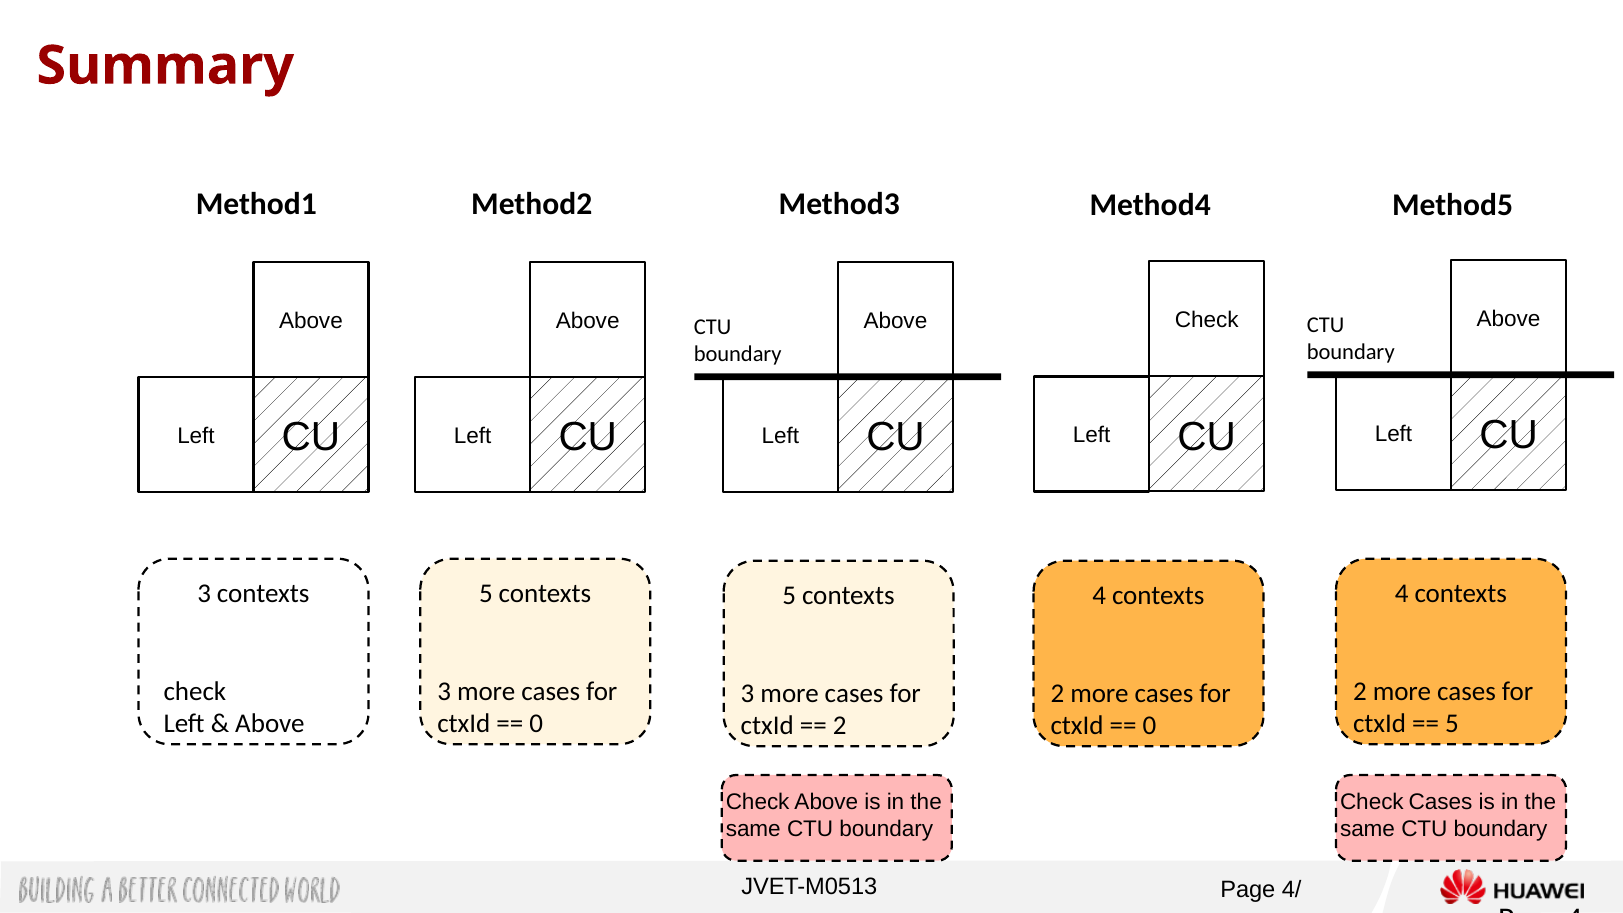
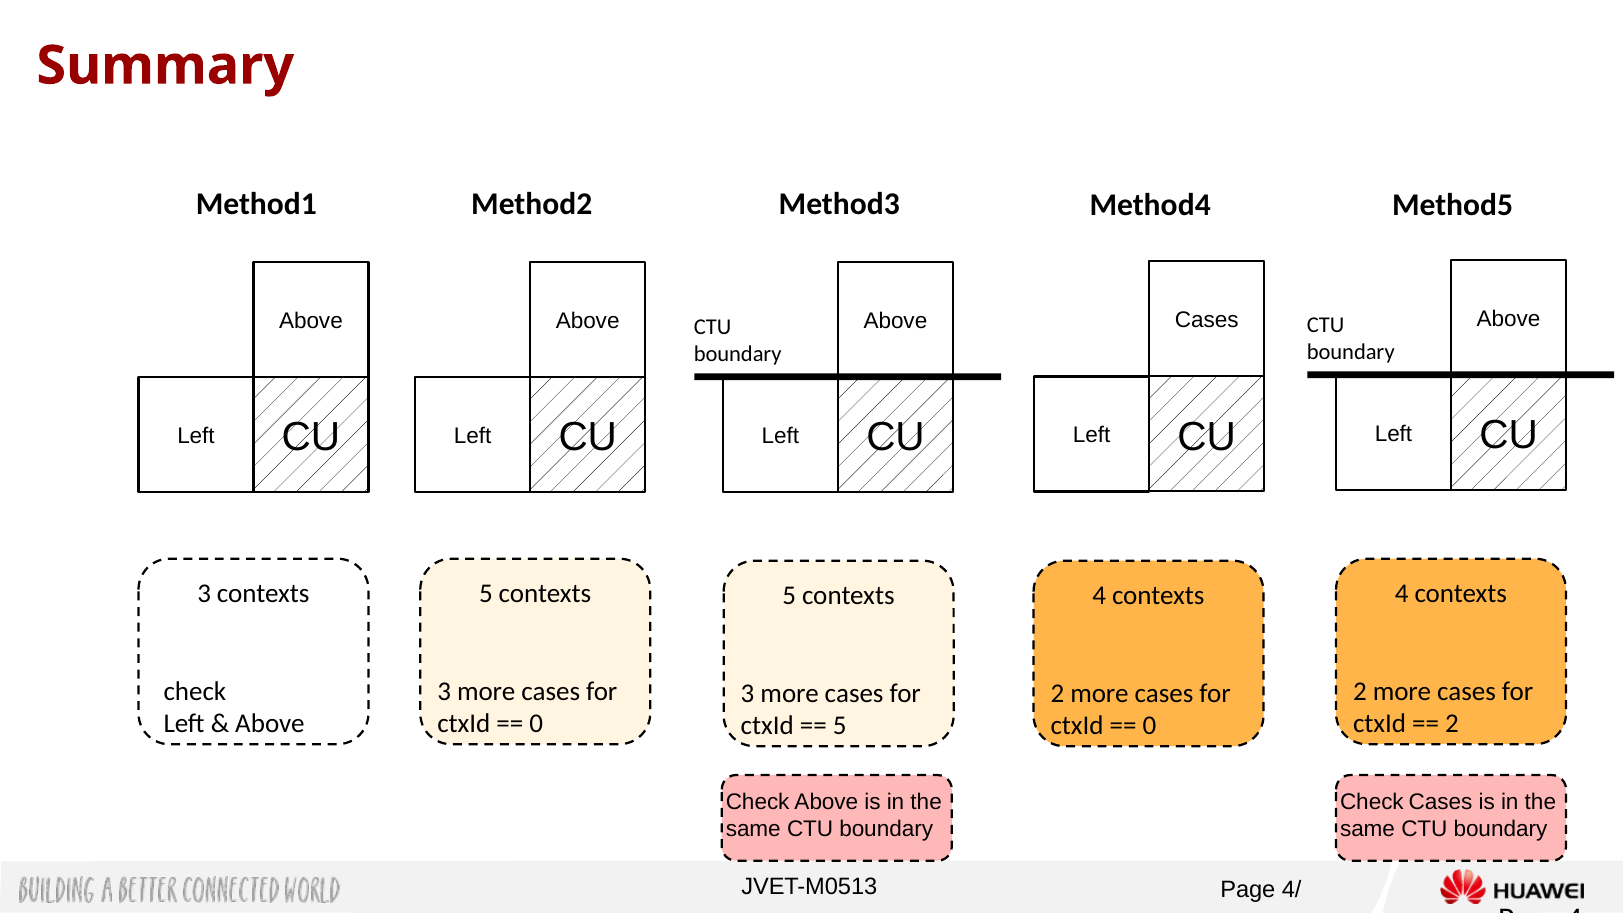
Check: Check -> Cases (1207, 320)
5: 5 -> 2 (1452, 724)
2: 2 -> 5 (840, 726)
